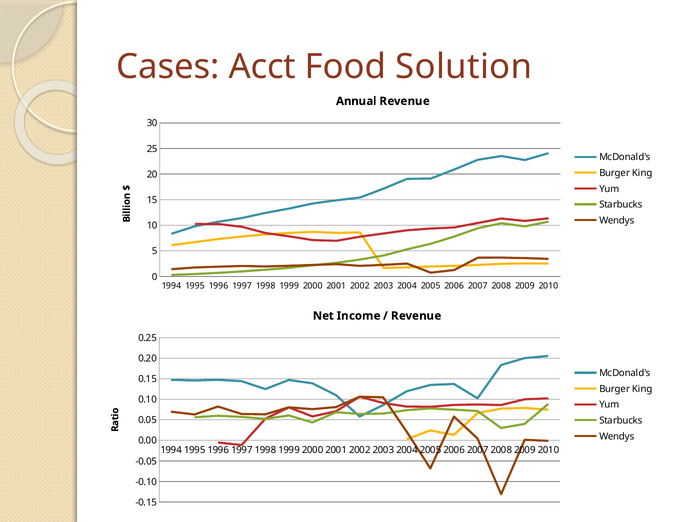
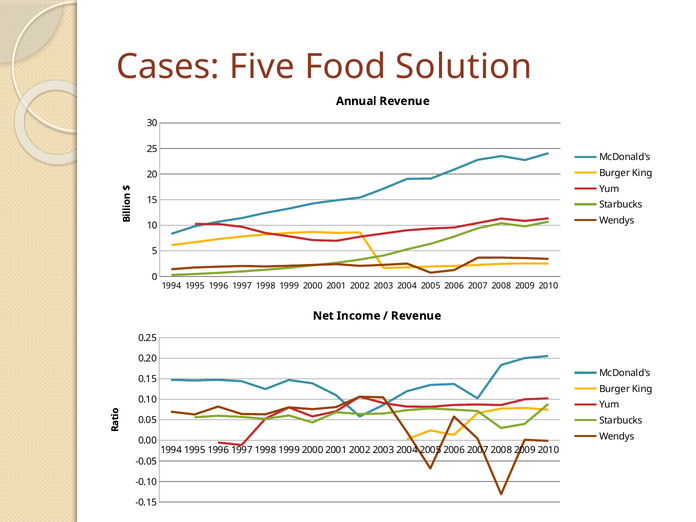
Acct: Acct -> Five (262, 67)
